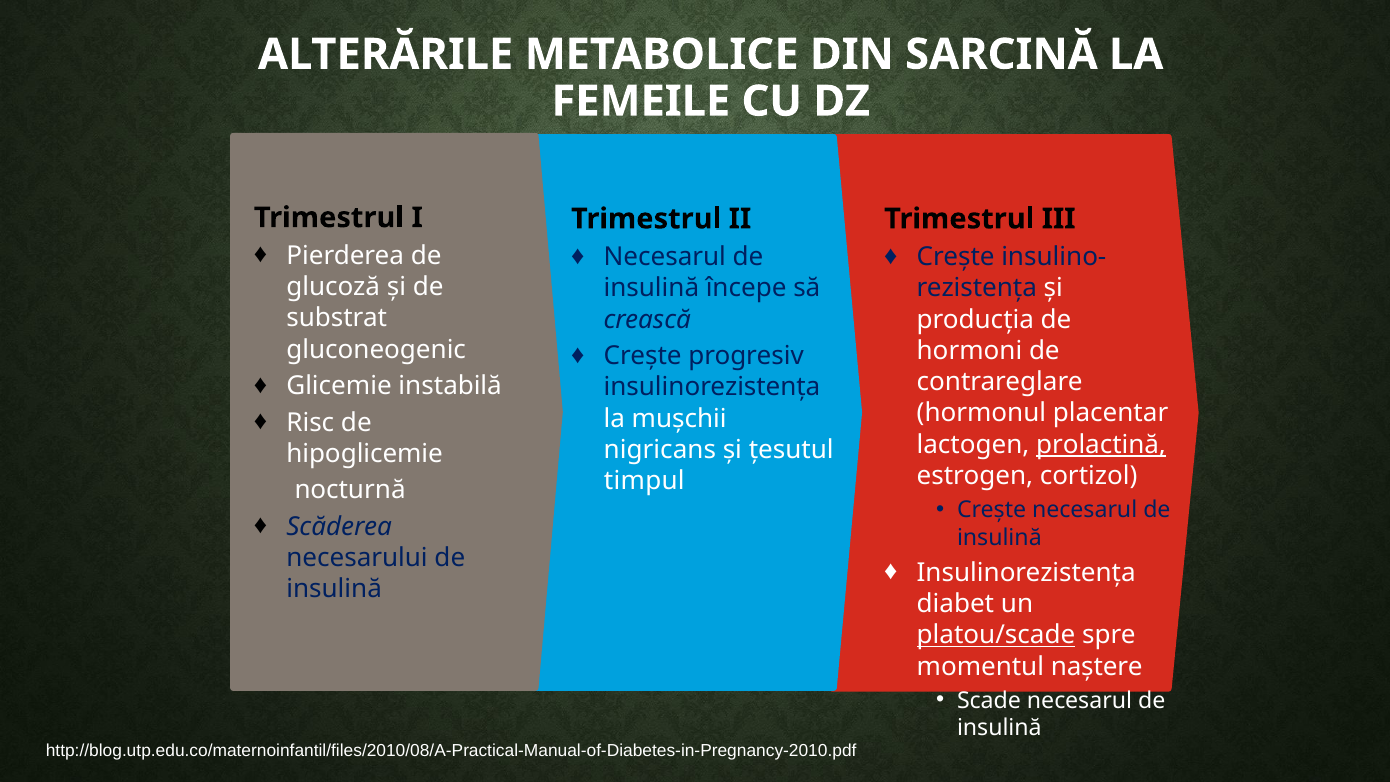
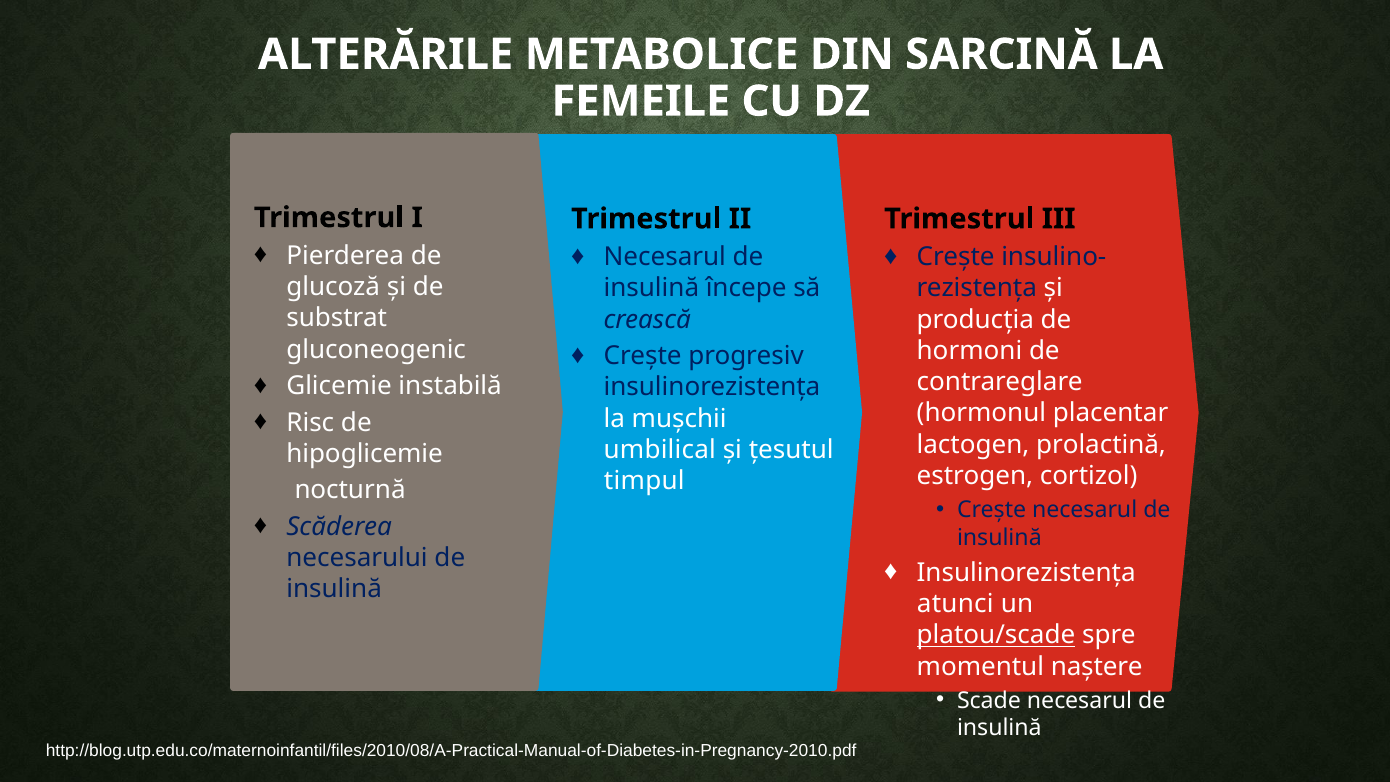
prolactină underline: present -> none (1101, 445)
nigricans: nigricans -> umbilical (660, 450)
diabet: diabet -> atunci (955, 604)
